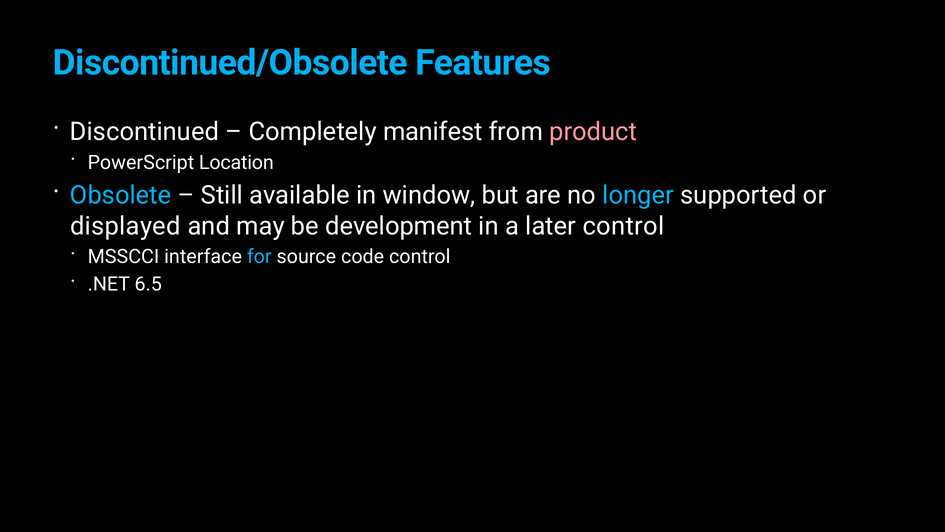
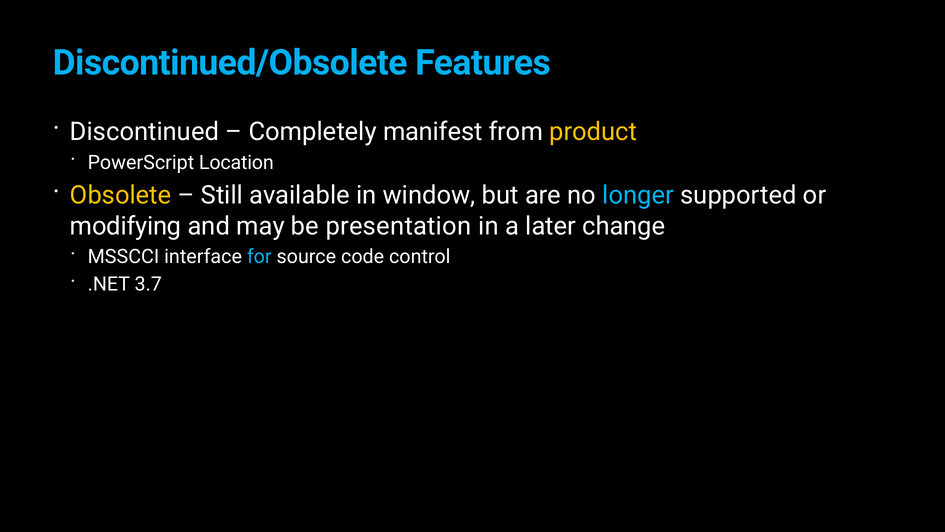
product colour: pink -> yellow (593, 132)
Obsolete colour: light blue -> yellow (121, 195)
displayed: displayed -> modifying (126, 226)
development: development -> presentation (399, 226)
later control: control -> change (624, 226)
6.5: 6.5 -> 3.7 (148, 284)
